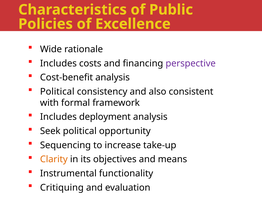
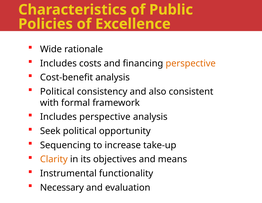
perspective colour: purple -> orange (191, 63)
Includes deployment: deployment -> perspective (105, 117)
Critiquing: Critiquing -> Necessary (62, 187)
